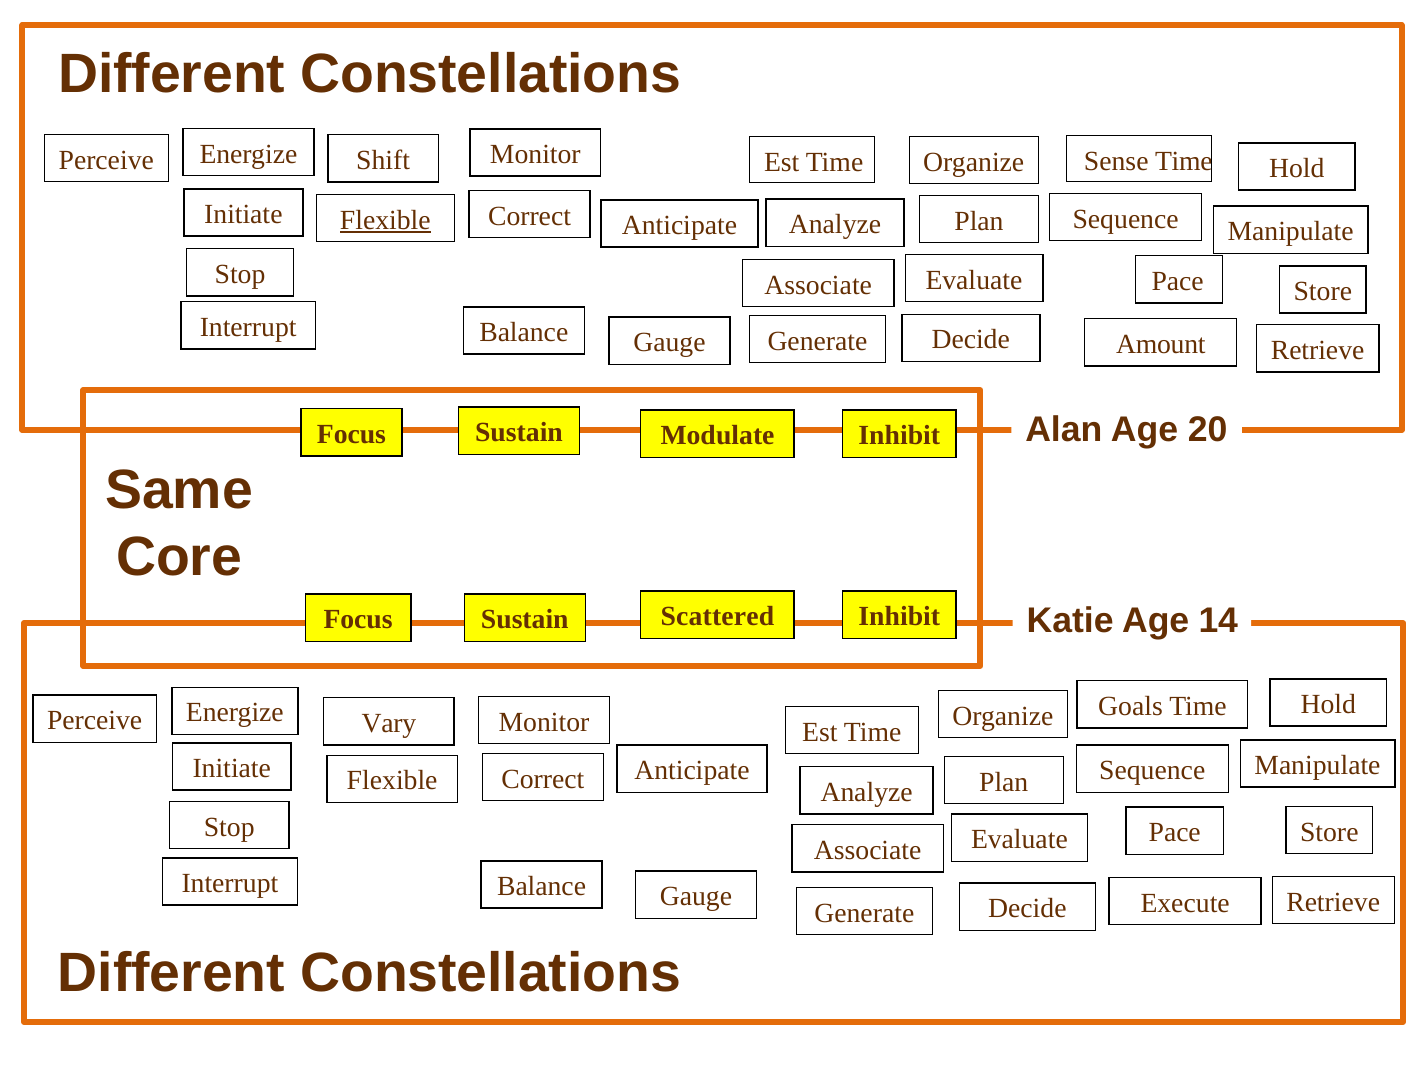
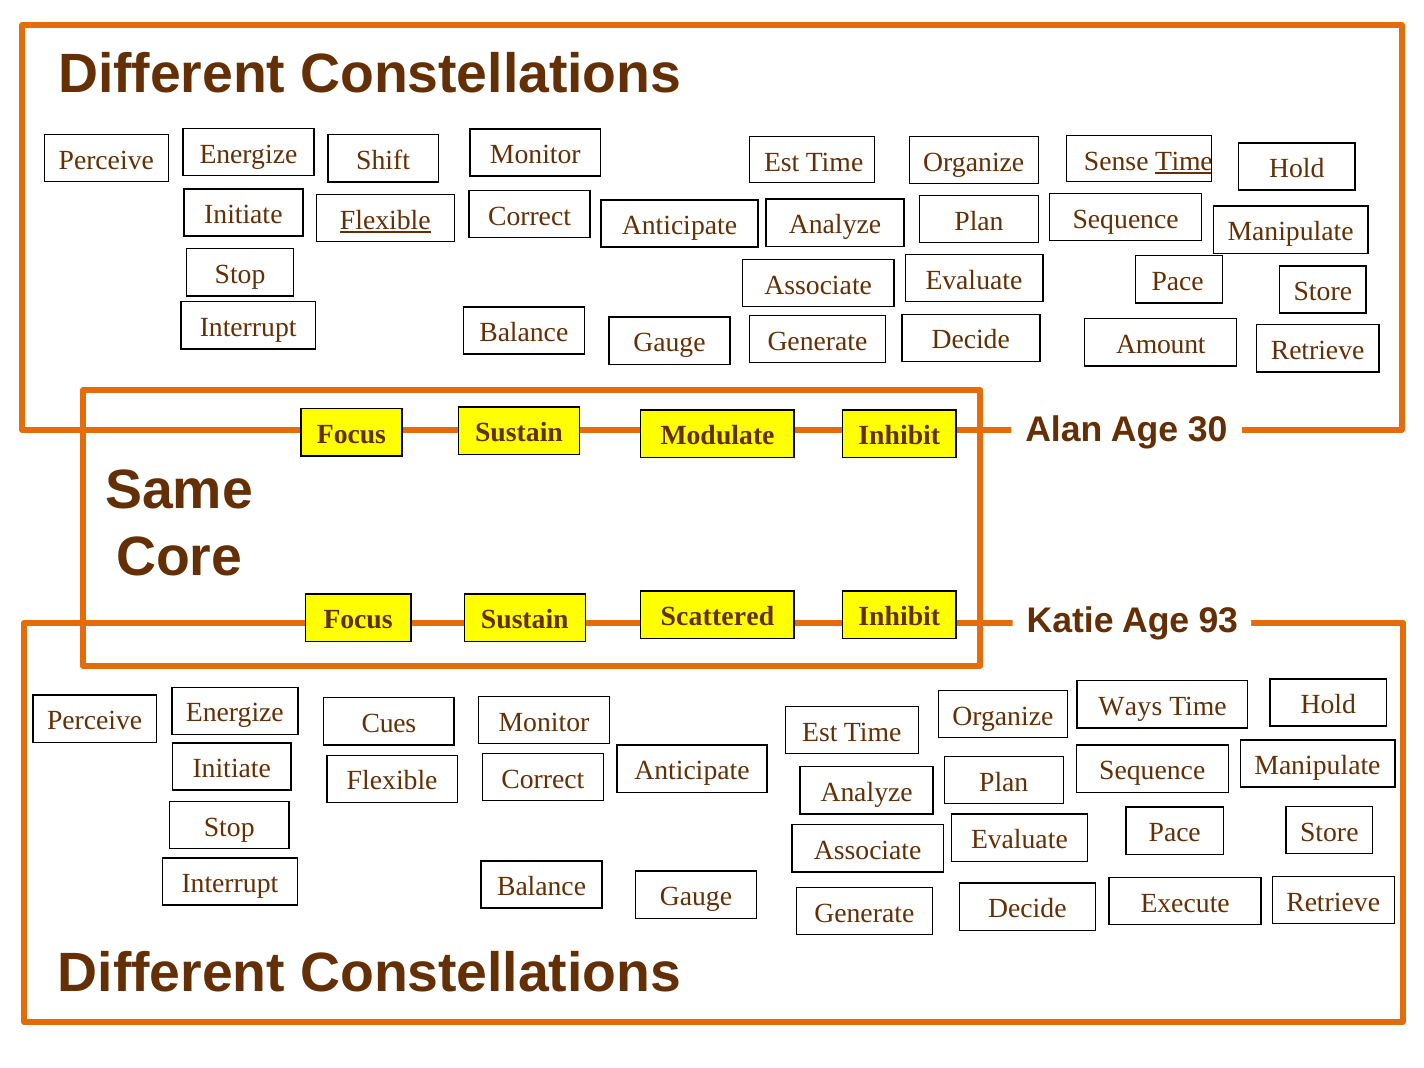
Time underline: none -> present (1184, 161)
20: 20 -> 30 (1208, 430)
14: 14 -> 93 (1218, 621)
Goals: Goals -> Ways (1130, 706)
Vary: Vary -> Cues (389, 723)
